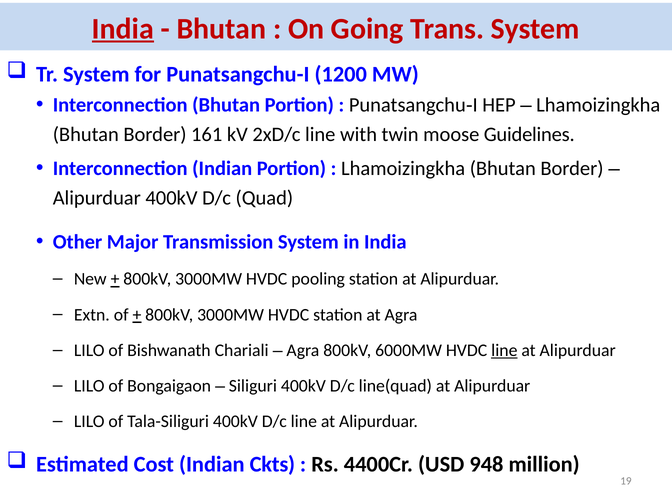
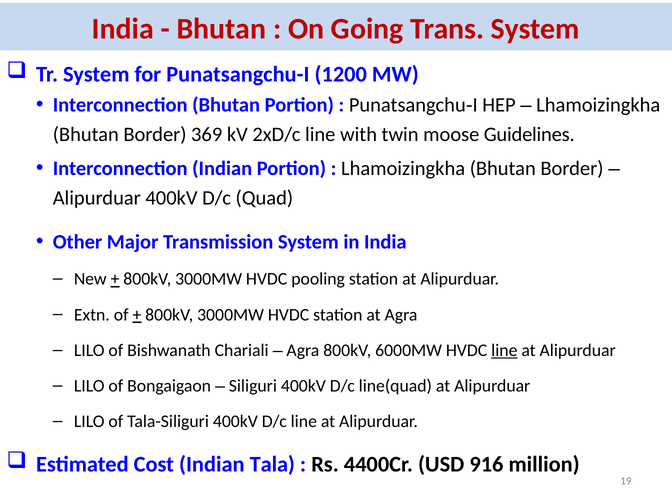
India underline: present -> none (123, 29)
161: 161 -> 369 (207, 134)
Ckts: Ckts -> Tala (272, 464)
948: 948 -> 916 (486, 464)
